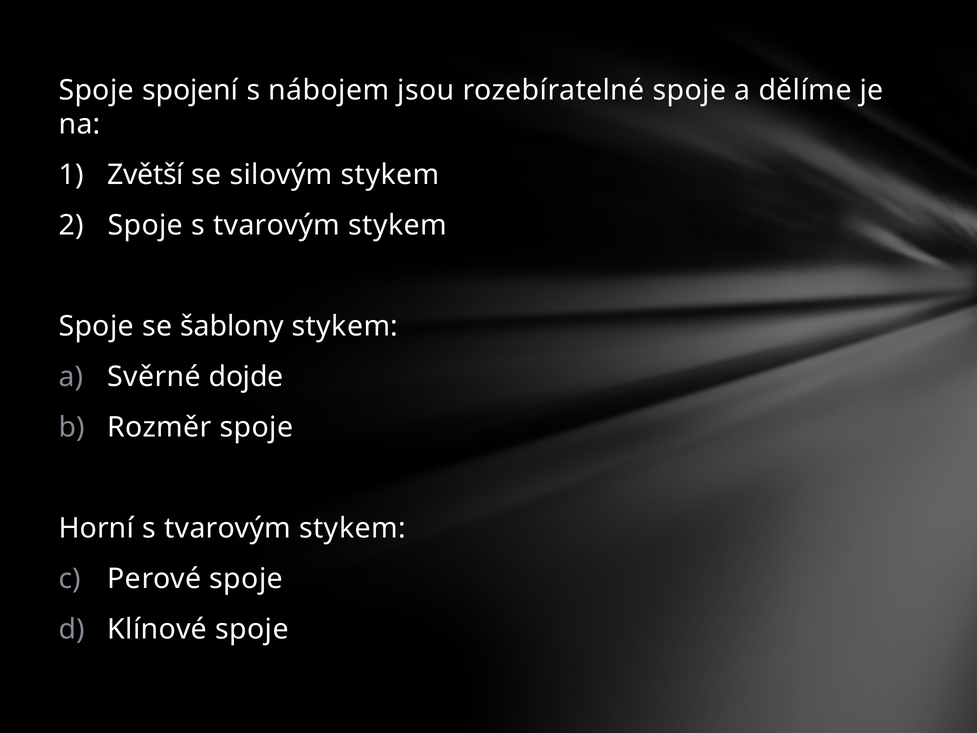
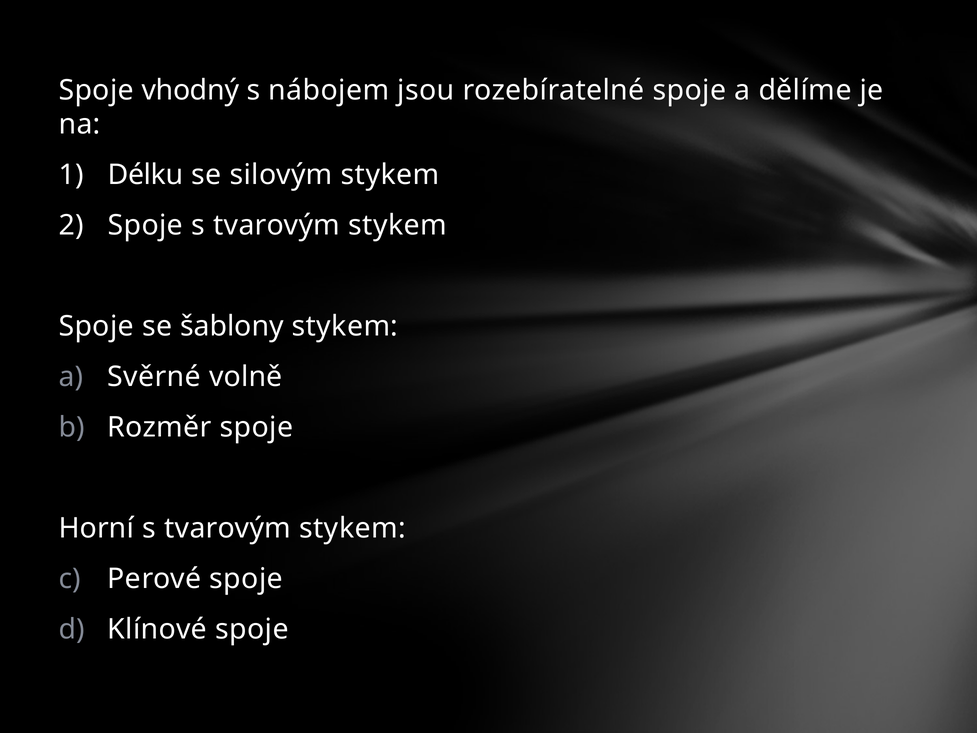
spojení: spojení -> vhodný (190, 90)
Zvětší: Zvětší -> Délku (145, 175)
dojde: dojde -> volně (246, 377)
